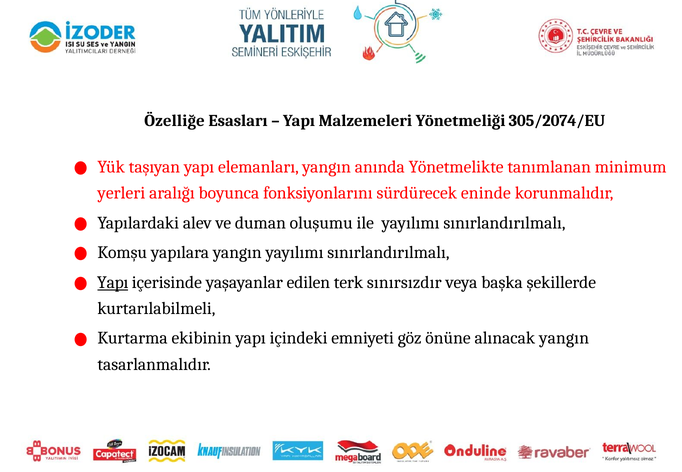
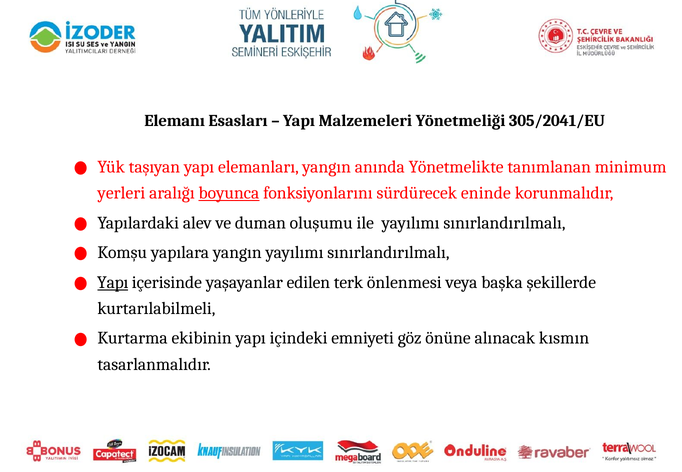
Özelliğe: Özelliğe -> Elemanı (175, 121)
305/2074/EU: 305/2074/EU -> 305/2041/EU (557, 121)
boyunca underline: none -> present (229, 193)
sınırsızdır: sınırsızdır -> önlenmesi (404, 282)
alınacak yangın: yangın -> kısmın (564, 338)
